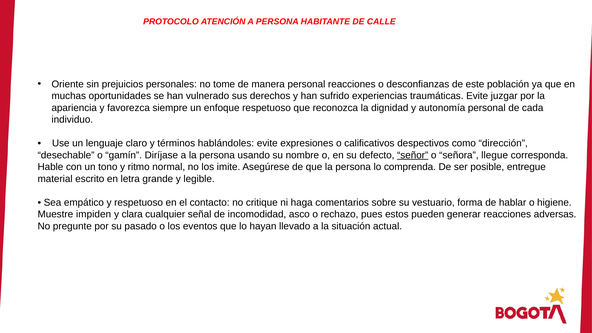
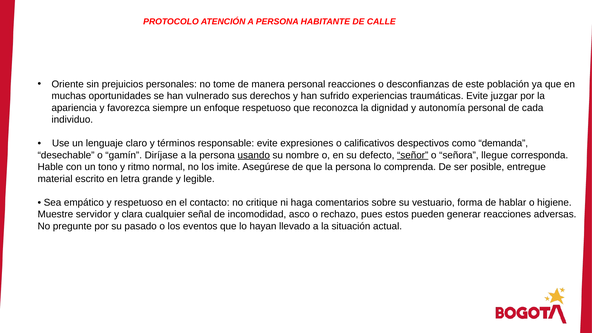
hablándoles: hablándoles -> responsable (226, 143)
dirección: dirección -> demanda (503, 143)
usando underline: none -> present (254, 155)
impiden: impiden -> servidor (94, 214)
